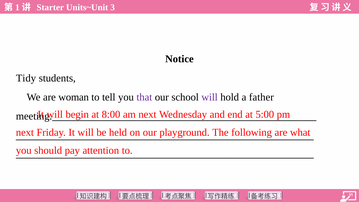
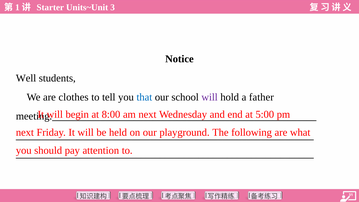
Tidy: Tidy -> Well (26, 78)
woman: woman -> clothes (74, 97)
that colour: purple -> blue (144, 97)
